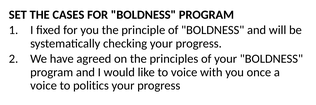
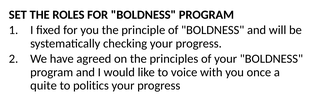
CASES: CASES -> ROLES (68, 15)
voice: voice -> quite (44, 86)
